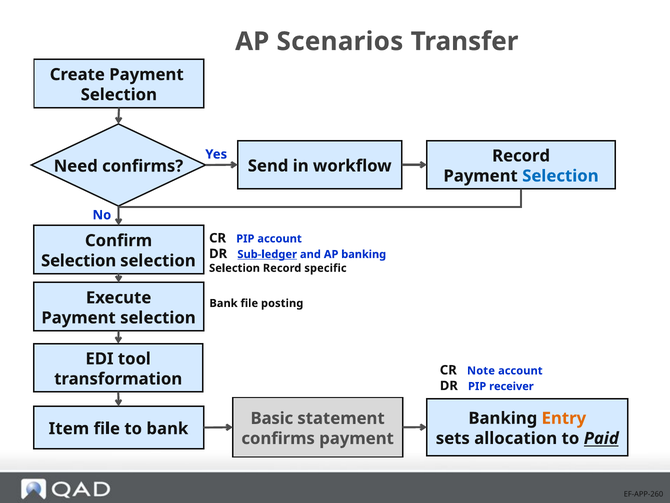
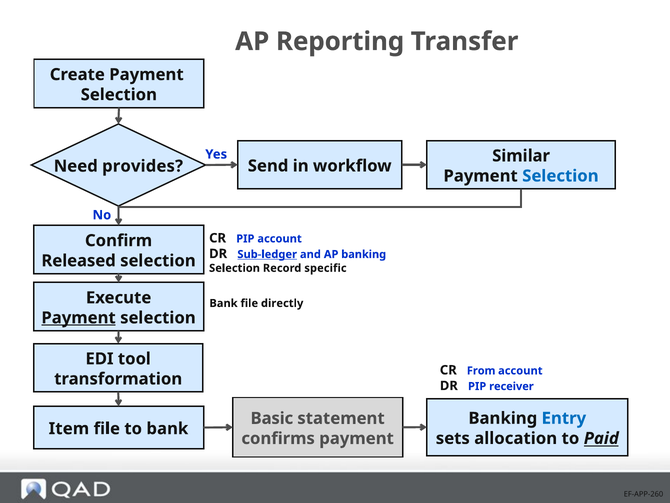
Scenarios: Scenarios -> Reporting (340, 41)
Record: Record -> Similar (521, 156)
Need confirms: confirms -> provides (143, 166)
Selection: Selection -> Released (79, 260)
posting: posting -> directly (282, 303)
Payment underline: none -> present (79, 318)
Note: Note -> From (481, 370)
Entry colour: orange -> blue (564, 418)
